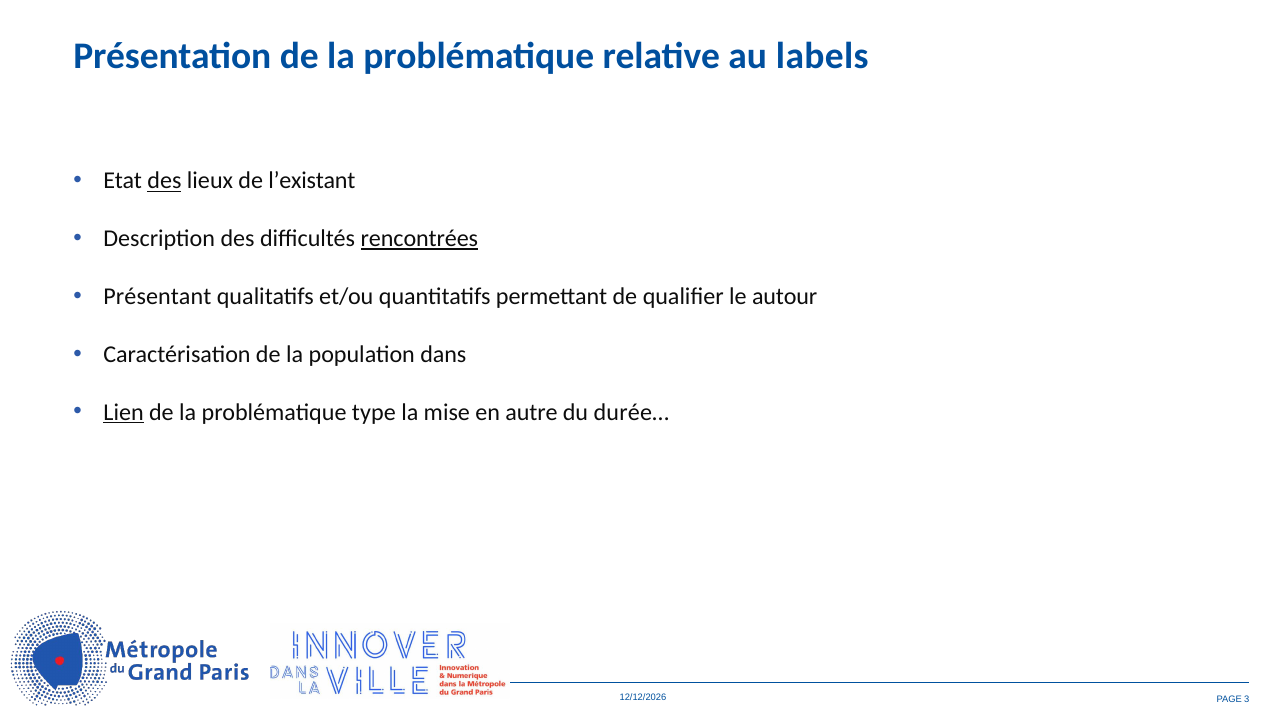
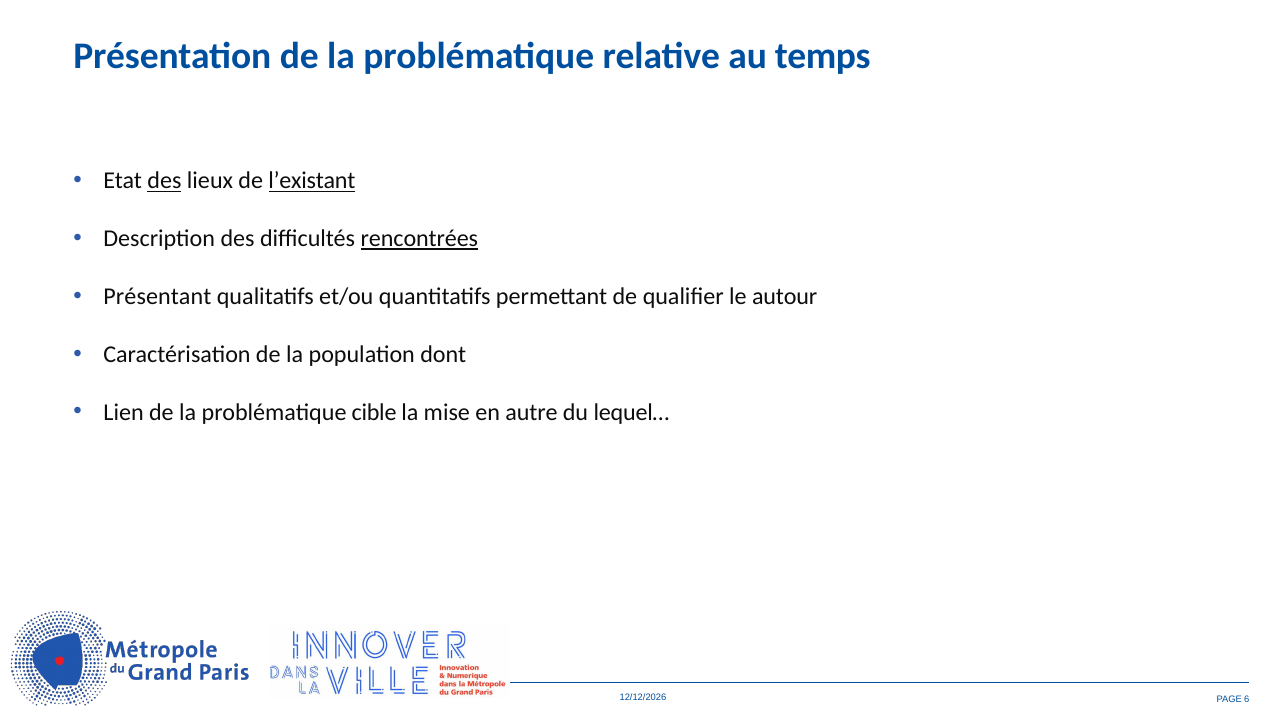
labels: labels -> temps (823, 56)
l’existant underline: none -> present (312, 181)
dans: dans -> dont (443, 355)
Lien underline: present -> none (124, 413)
type: type -> cible (374, 413)
durée…: durée… -> lequel… (631, 413)
3: 3 -> 6 (1247, 699)
